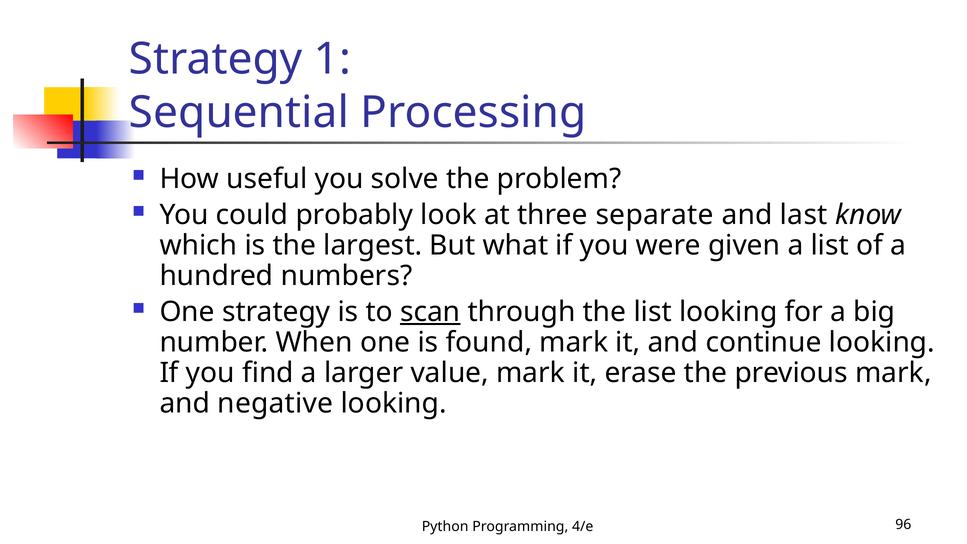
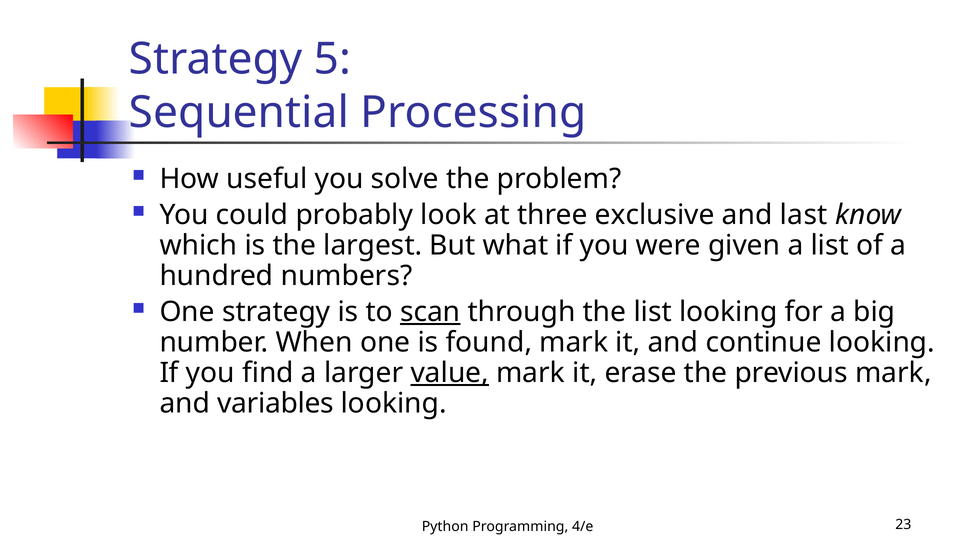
1: 1 -> 5 (332, 59)
separate: separate -> exclusive (655, 215)
value underline: none -> present (450, 373)
negative: negative -> variables (276, 403)
96: 96 -> 23 (903, 524)
